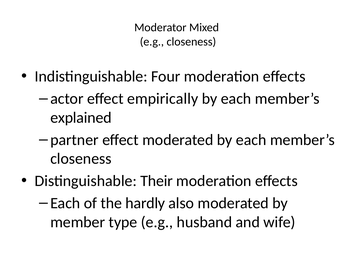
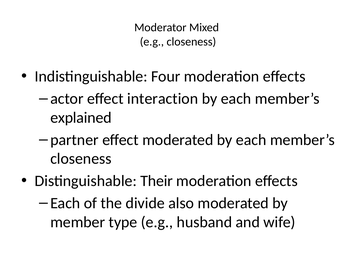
empirically: empirically -> interaction (163, 99)
hardly: hardly -> divide (145, 203)
